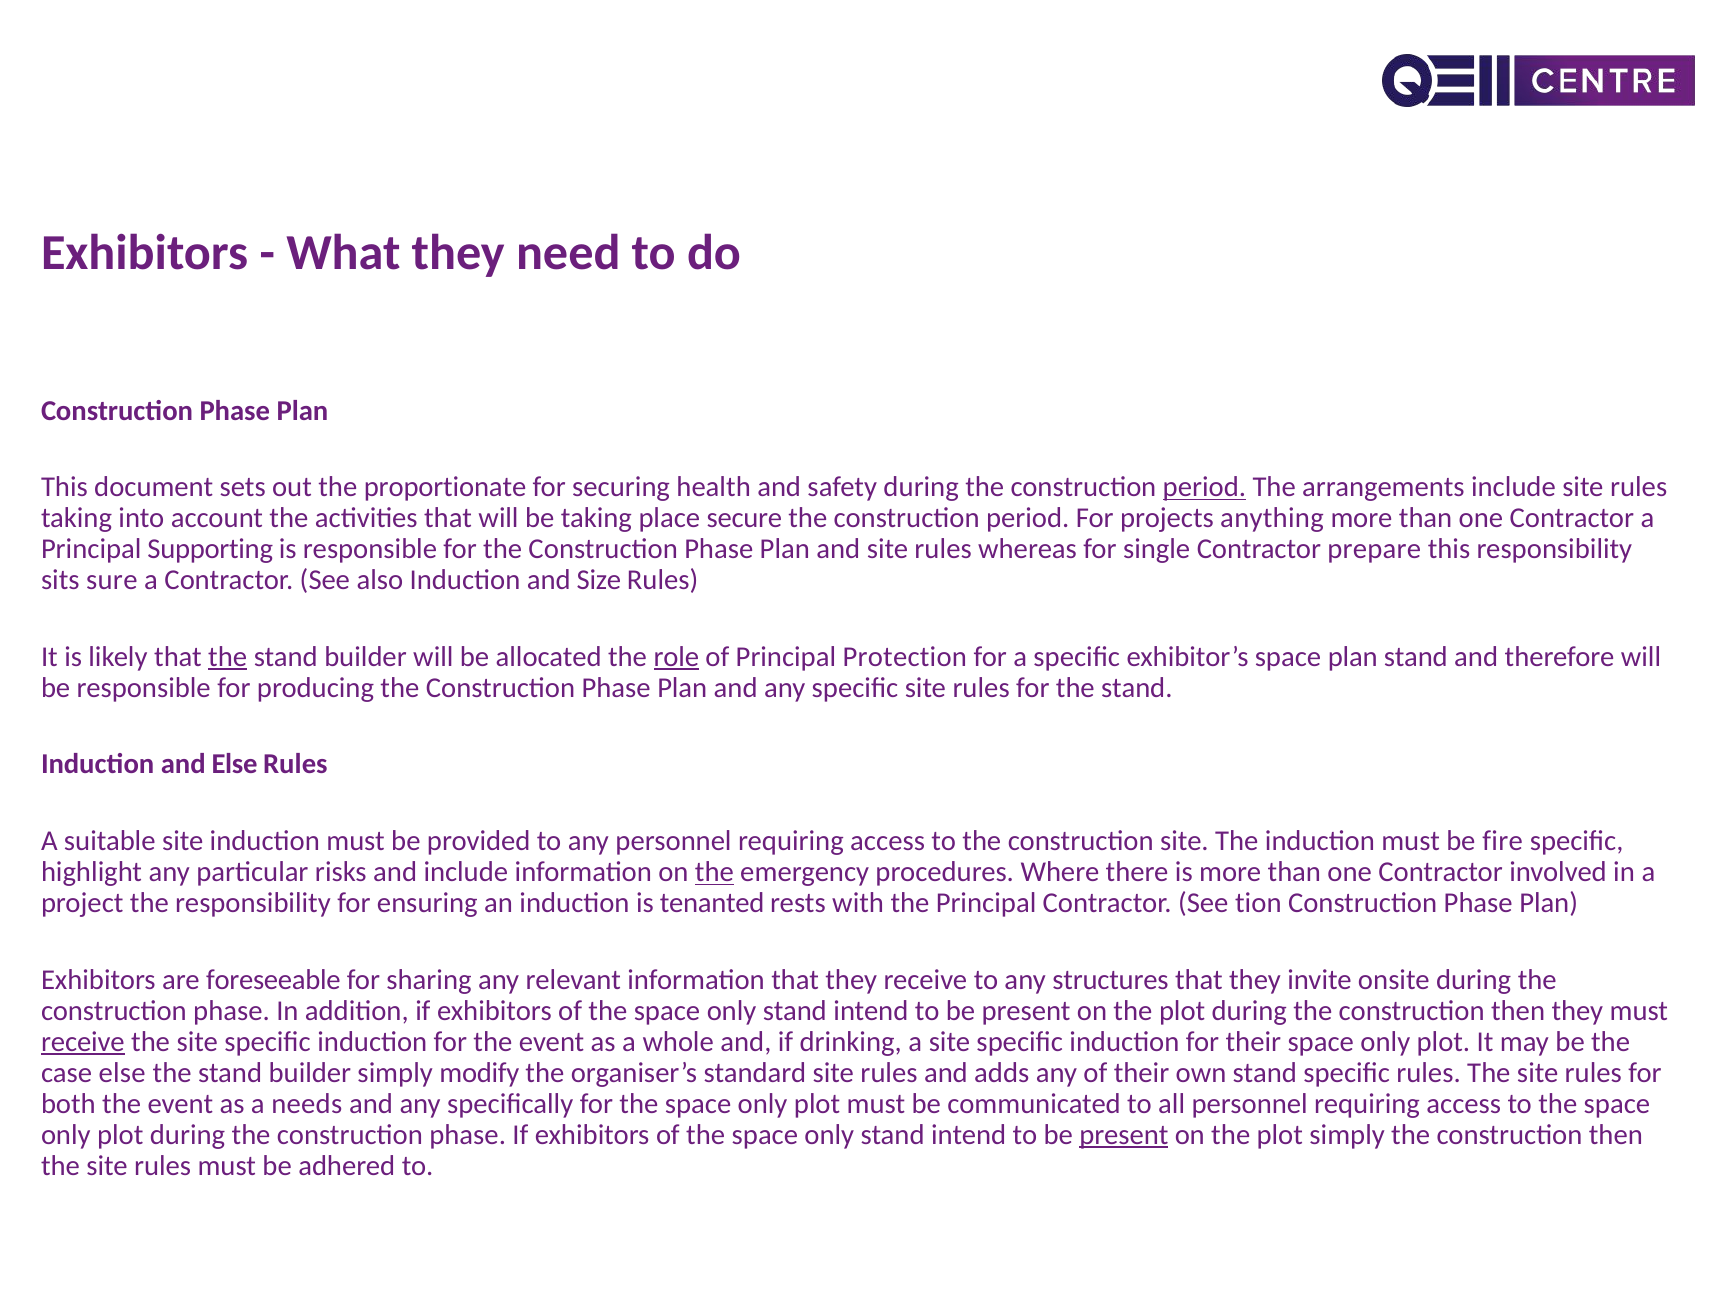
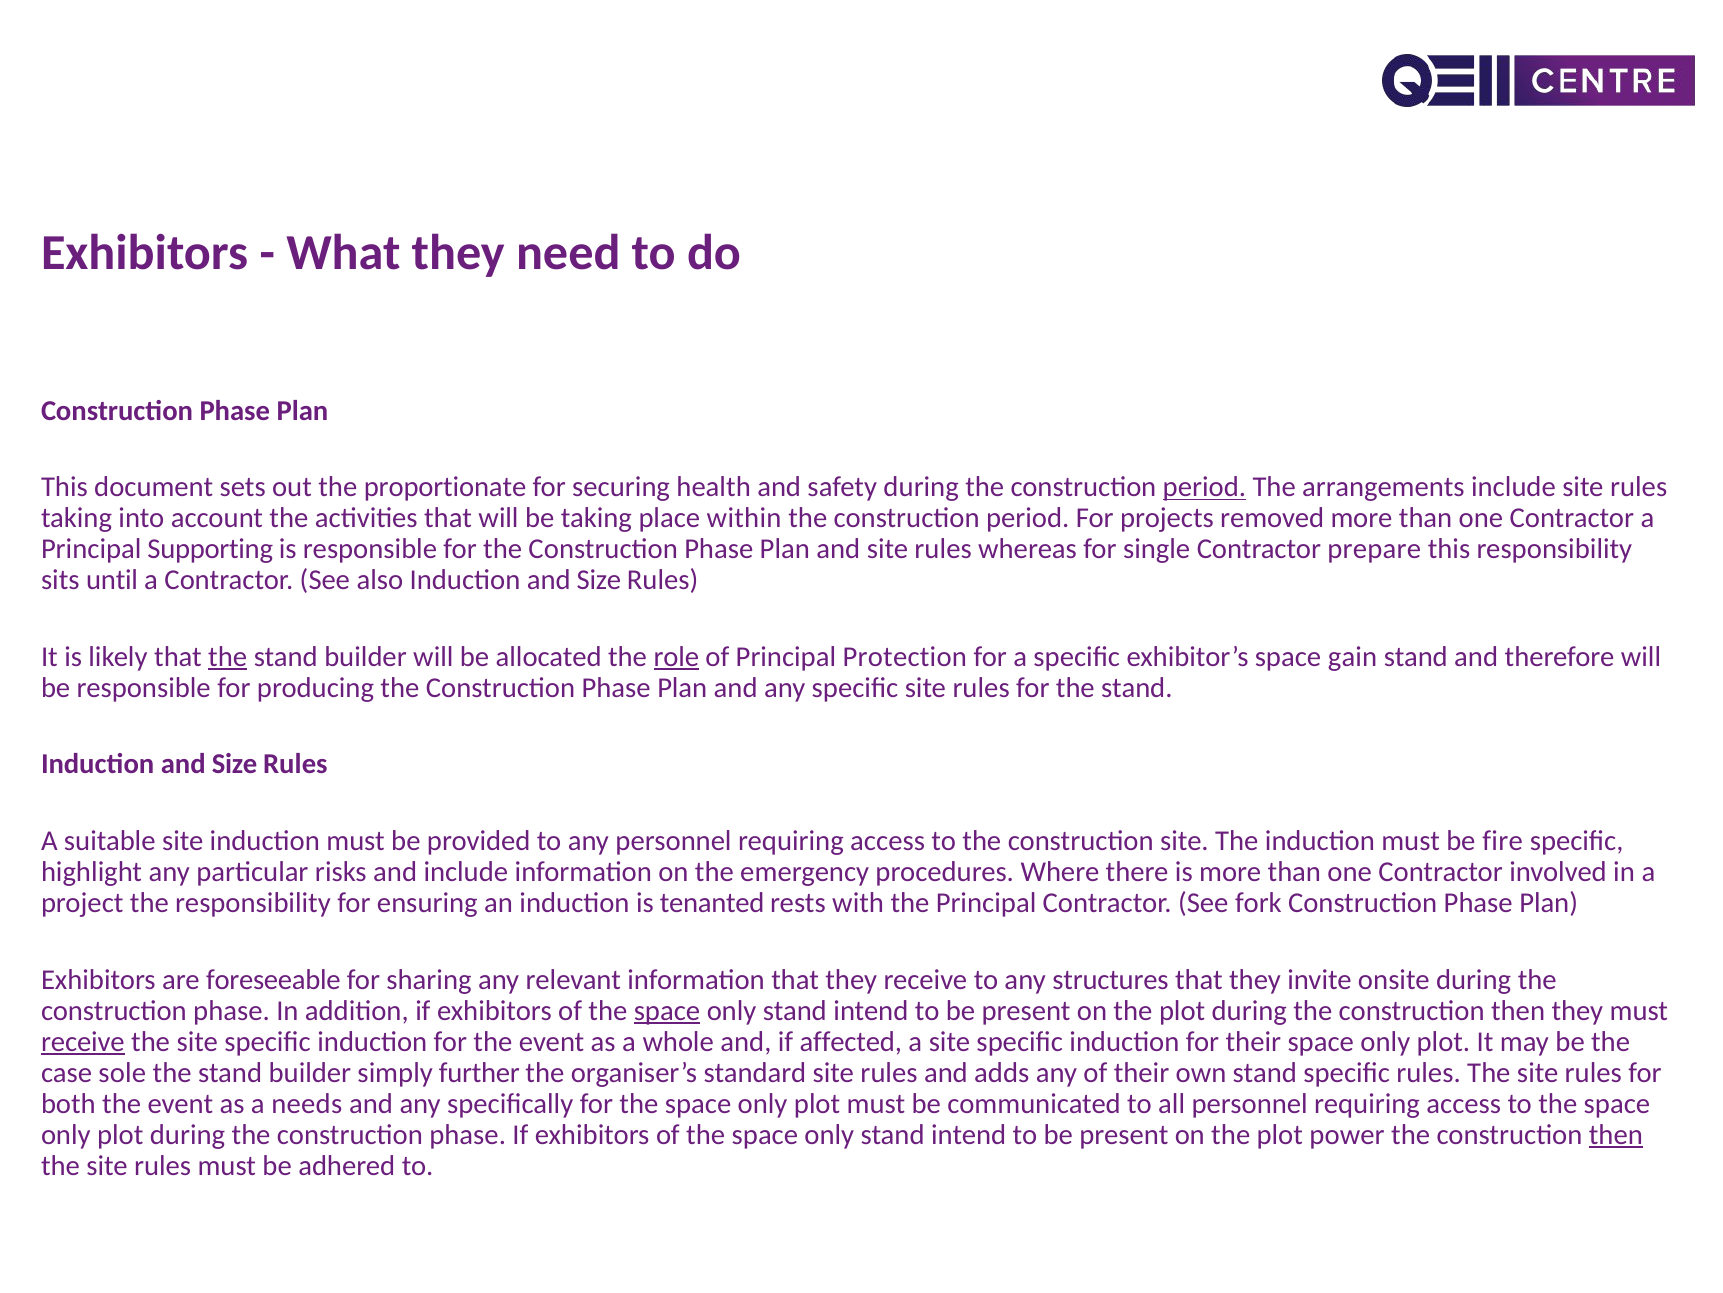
secure: secure -> within (744, 518)
anything: anything -> removed (1272, 518)
sure: sure -> until (112, 580)
space plan: plan -> gain (1353, 656)
Else: Else -> Size (235, 764)
the underline: present -> none (714, 872)
tion: tion -> fork (1258, 903)
space underline: none -> present (667, 1010)
drinking: drinking -> affected (851, 1041)
case else: else -> sole (122, 1072)
modify: modify -> further (479, 1072)
present underline: present -> none (1124, 1134)
plot simply: simply -> power (1347, 1134)
then underline: none -> present (1616, 1134)
